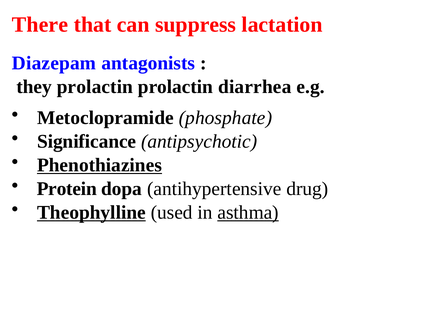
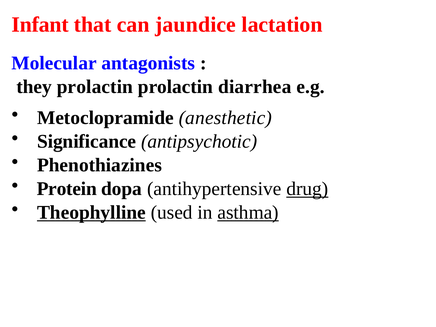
There: There -> Infant (40, 25)
suppress: suppress -> jaundice (196, 25)
Diazepam: Diazepam -> Molecular (54, 63)
phosphate: phosphate -> anesthetic (225, 118)
Phenothiazines underline: present -> none (99, 165)
drug underline: none -> present (307, 189)
